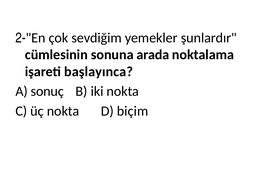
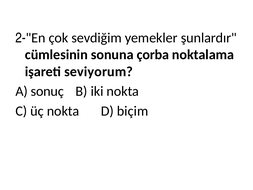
arada: arada -> çorba (153, 55)
başlayınca: başlayınca -> seviyorum (99, 72)
